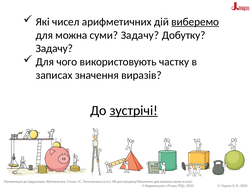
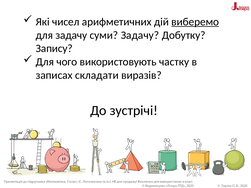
для можна: можна -> задачу (71, 35)
Задачу: Задачу -> Запису (54, 49)
значення: значення -> складати (97, 75)
зустрічі underline: present -> none (134, 111)
